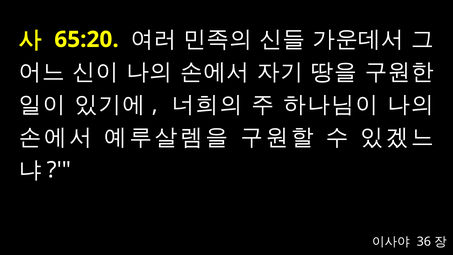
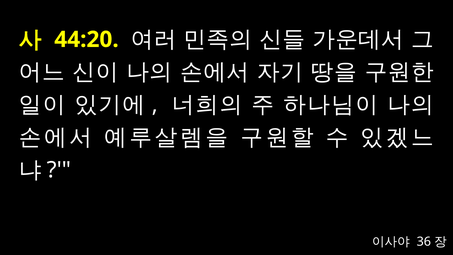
65:20: 65:20 -> 44:20 (86, 39)
